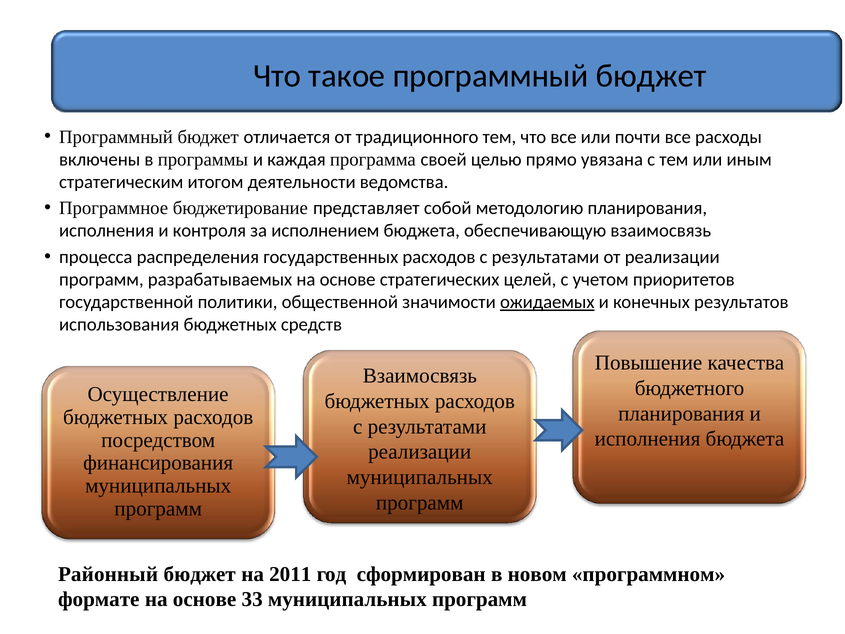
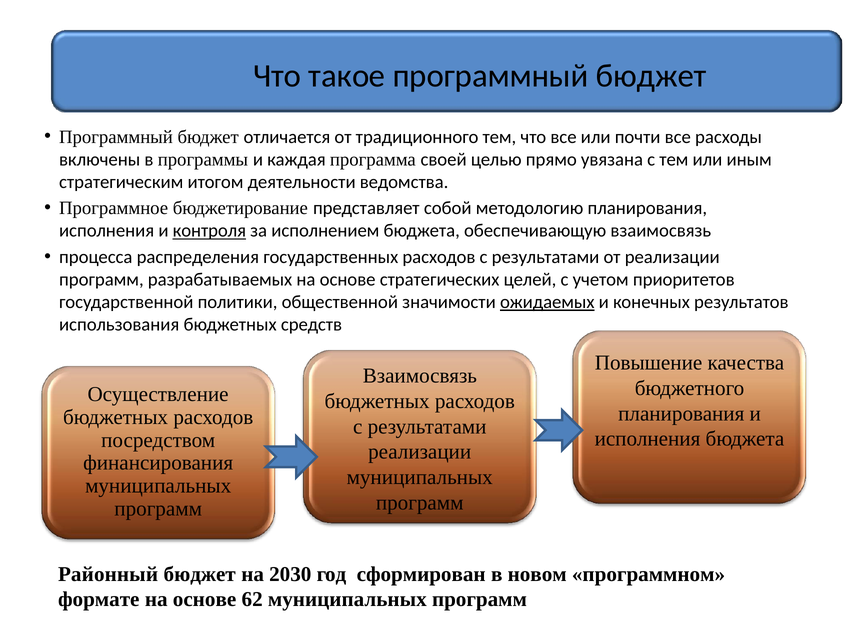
контроля underline: none -> present (209, 231)
2011: 2011 -> 2030 (290, 574)
33: 33 -> 62 (252, 599)
